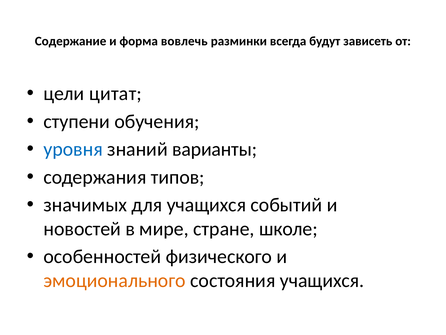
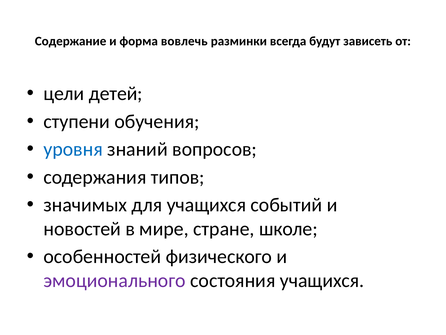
цитат: цитат -> детей (116, 94)
варианты: варианты -> вопросов (215, 149)
эмоционального colour: orange -> purple (115, 280)
